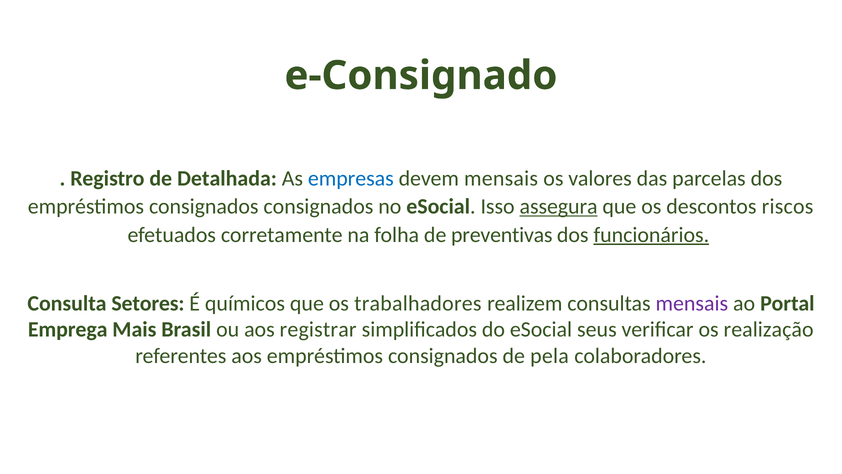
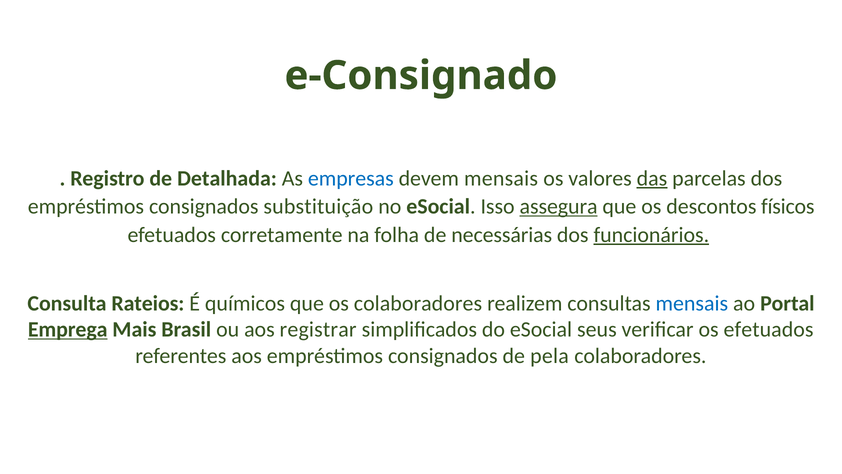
das underline: none -> present (652, 178)
consignados consignados: consignados -> substituição (318, 206)
riscos: riscos -> físicos (788, 206)
preventivas: preventivas -> necessárias (502, 235)
Setores: Setores -> Rateios (148, 303)
os trabalhadores: trabalhadores -> colaboradores (418, 303)
mensais colour: purple -> blue (692, 303)
Emprega underline: none -> present (68, 329)
os realização: realização -> efetuados (769, 329)
